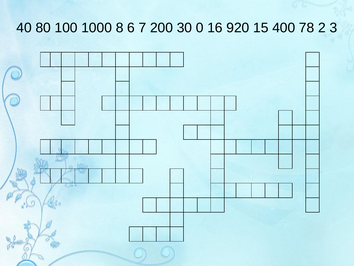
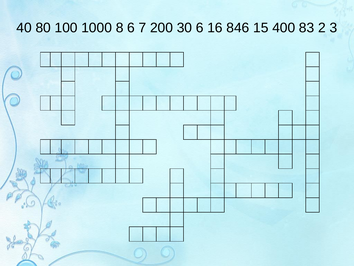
30 0: 0 -> 6 (200, 28)
920: 920 -> 846 (238, 28)
78: 78 -> 83 (307, 28)
